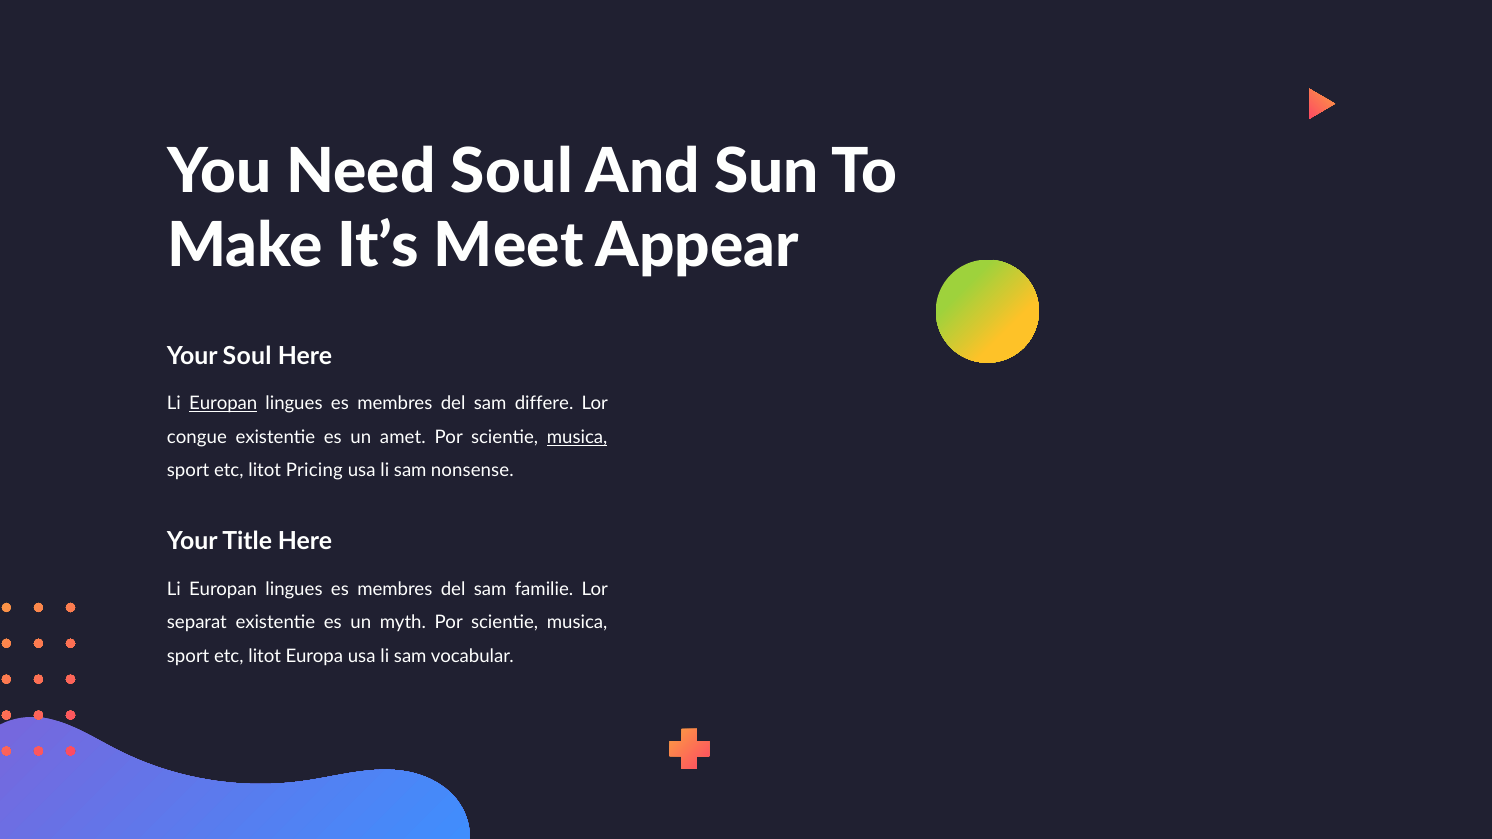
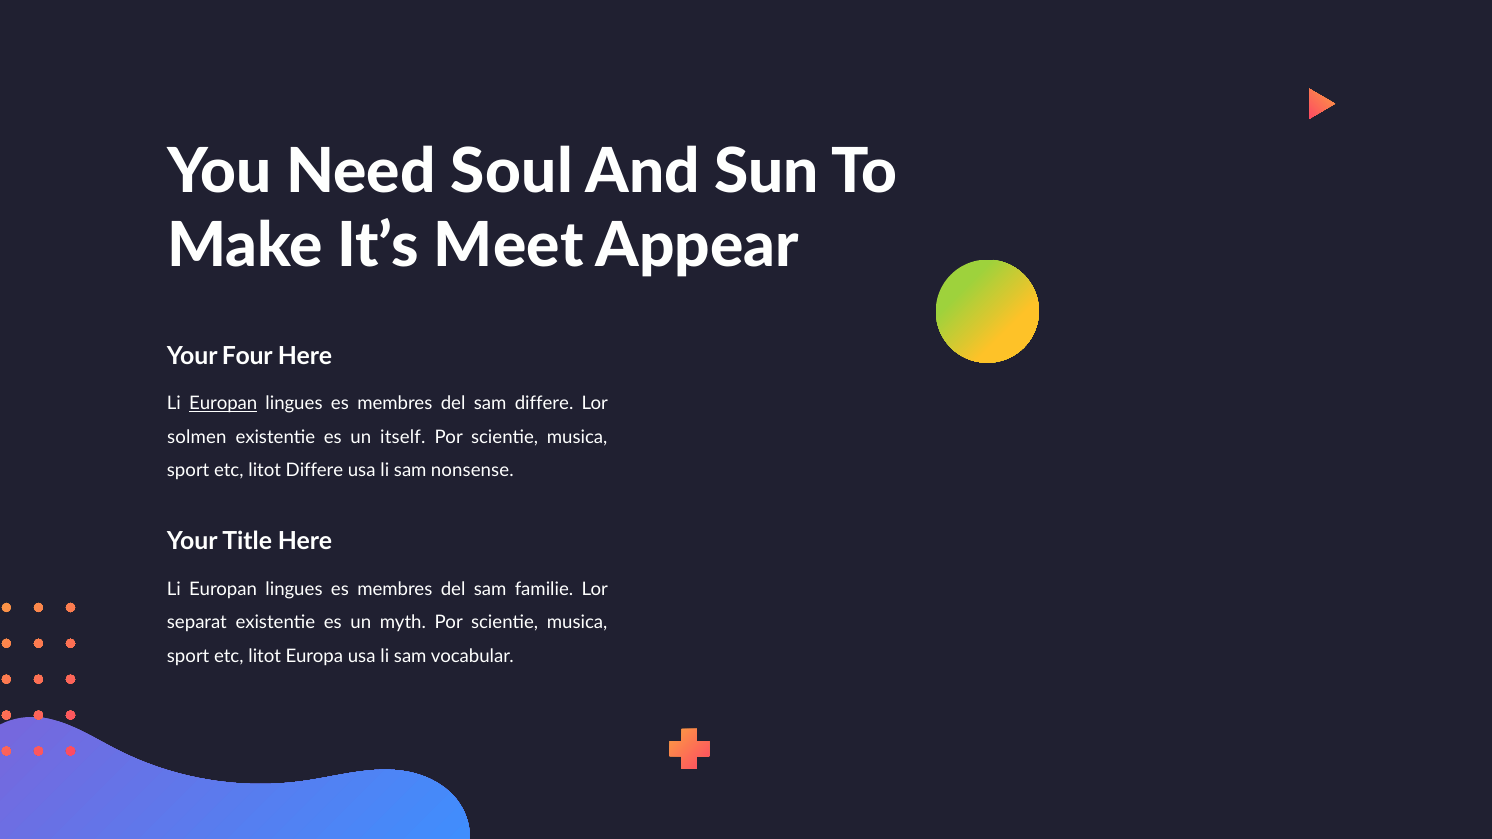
Your Soul: Soul -> Four (247, 356)
congue: congue -> solmen (197, 437)
amet: amet -> itself (403, 437)
musica underline: present -> none (577, 437)
litot Pricing: Pricing -> Differe (314, 471)
